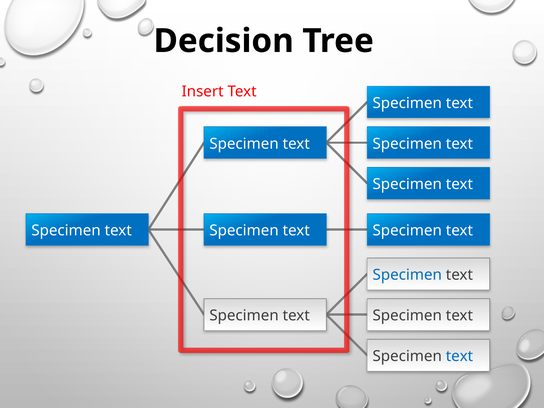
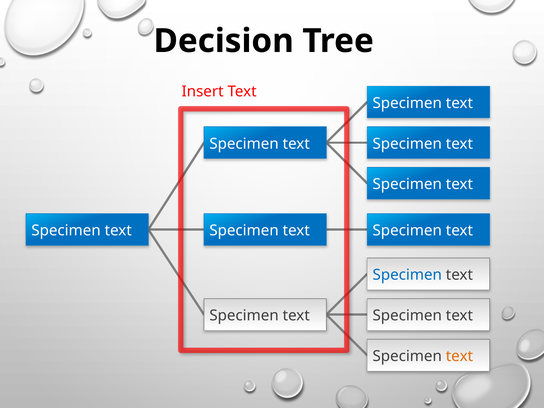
text colour: blue -> orange (459, 356)
